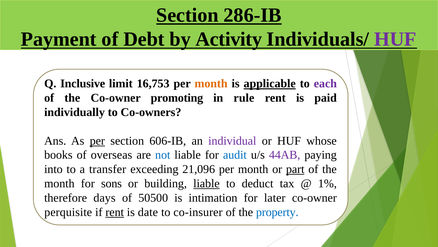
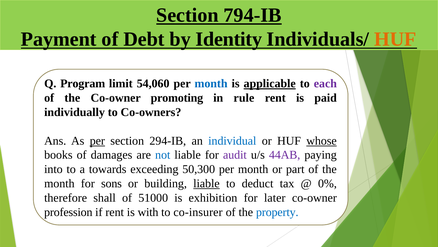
286-IB: 286-IB -> 794-IB (253, 15)
Activity: Activity -> Identity (229, 39)
HUF colour: purple -> orange (395, 39)
Inclusive: Inclusive -> Program (83, 84)
16,753: 16,753 -> 54,060 (153, 84)
month colour: orange -> blue (211, 84)
606-IB: 606-IB -> 294-IB (168, 140)
individual colour: purple -> blue (232, 140)
whose underline: none -> present (322, 140)
overseas: overseas -> damages (112, 155)
audit colour: blue -> purple (235, 155)
transfer: transfer -> towards (108, 169)
21,096: 21,096 -> 50,300 (199, 169)
part underline: present -> none (295, 169)
1%: 1% -> 0% (327, 183)
days: days -> shall (105, 197)
50500: 50500 -> 51000 (153, 197)
intimation: intimation -> exhibition (213, 197)
perquisite: perquisite -> profession (68, 212)
rent underline: present -> none (115, 212)
date: date -> with (148, 212)
